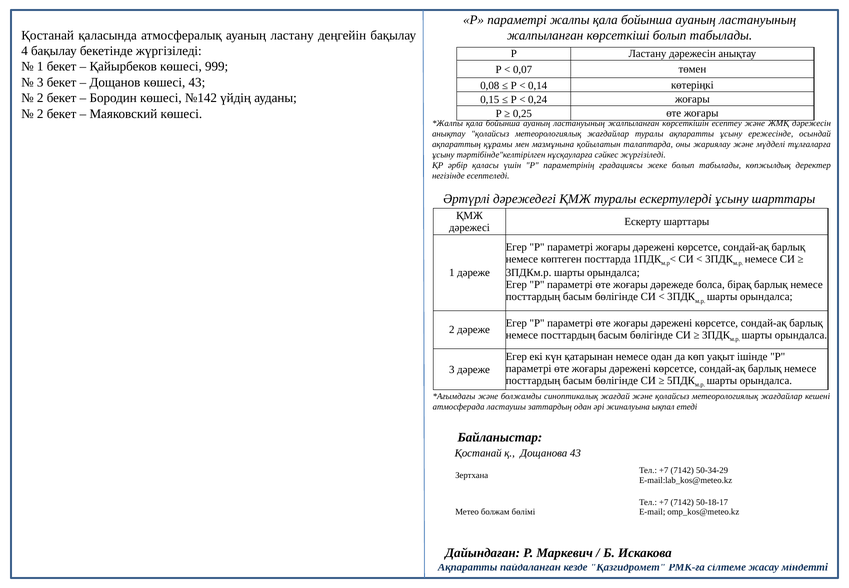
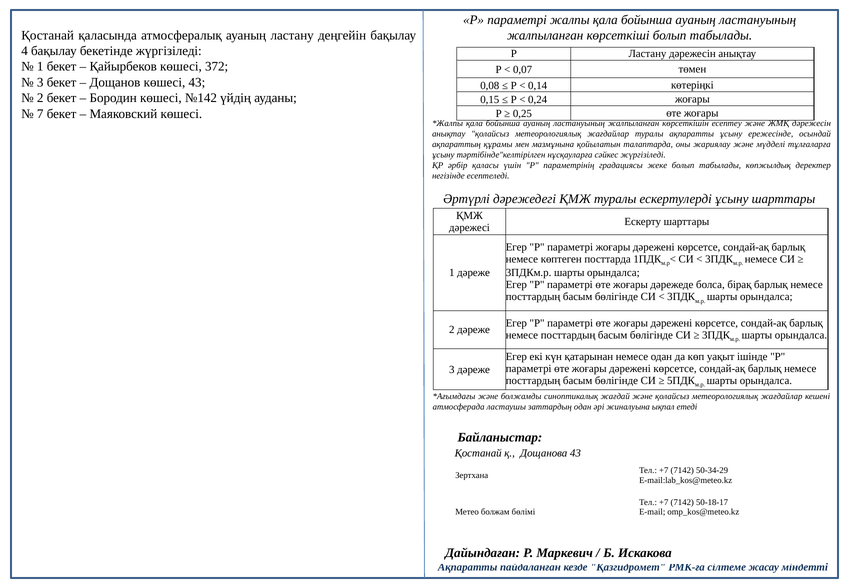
999: 999 -> 372 (217, 67)
2: 2 -> 7 (40, 114)
